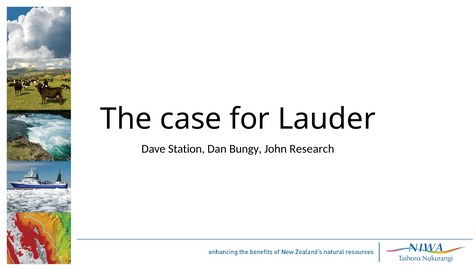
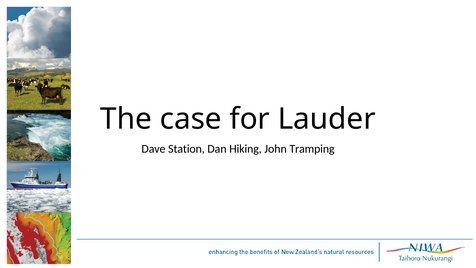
Bungy: Bungy -> Hiking (246, 149)
Research: Research -> Tramping (312, 149)
